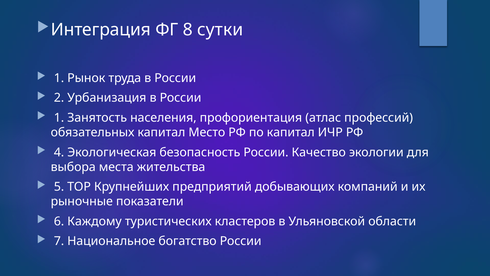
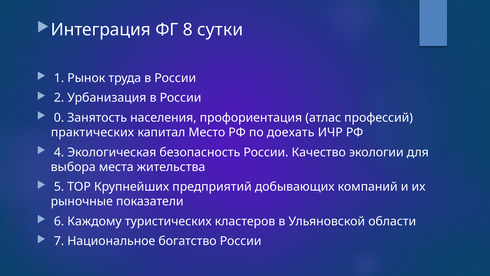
1: 1 -> 0 (59, 118)
обязательных: обязательных -> практических (92, 132)
по капитал: капитал -> доехать (291, 132)
